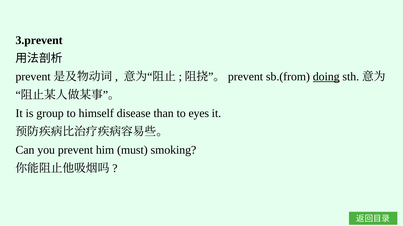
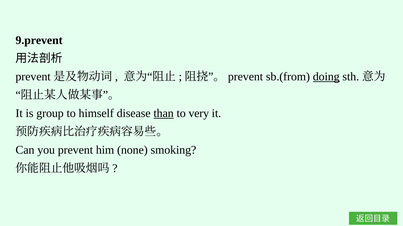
3.prevent: 3.prevent -> 9.prevent (39, 40)
than underline: none -> present (164, 114)
eyes: eyes -> very (199, 114)
must: must -> none (132, 150)
